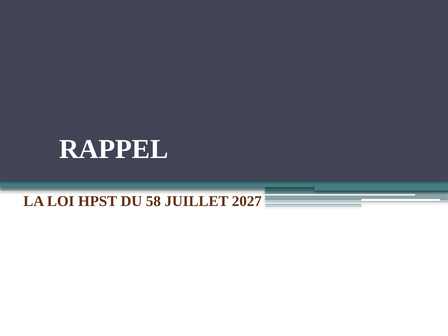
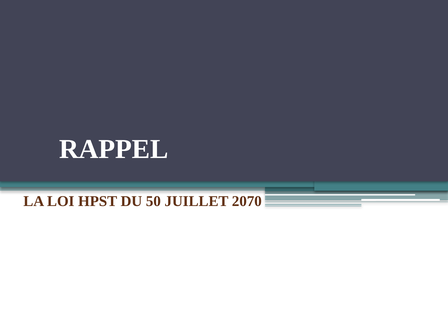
58: 58 -> 50 (153, 201)
2027: 2027 -> 2070 (247, 201)
